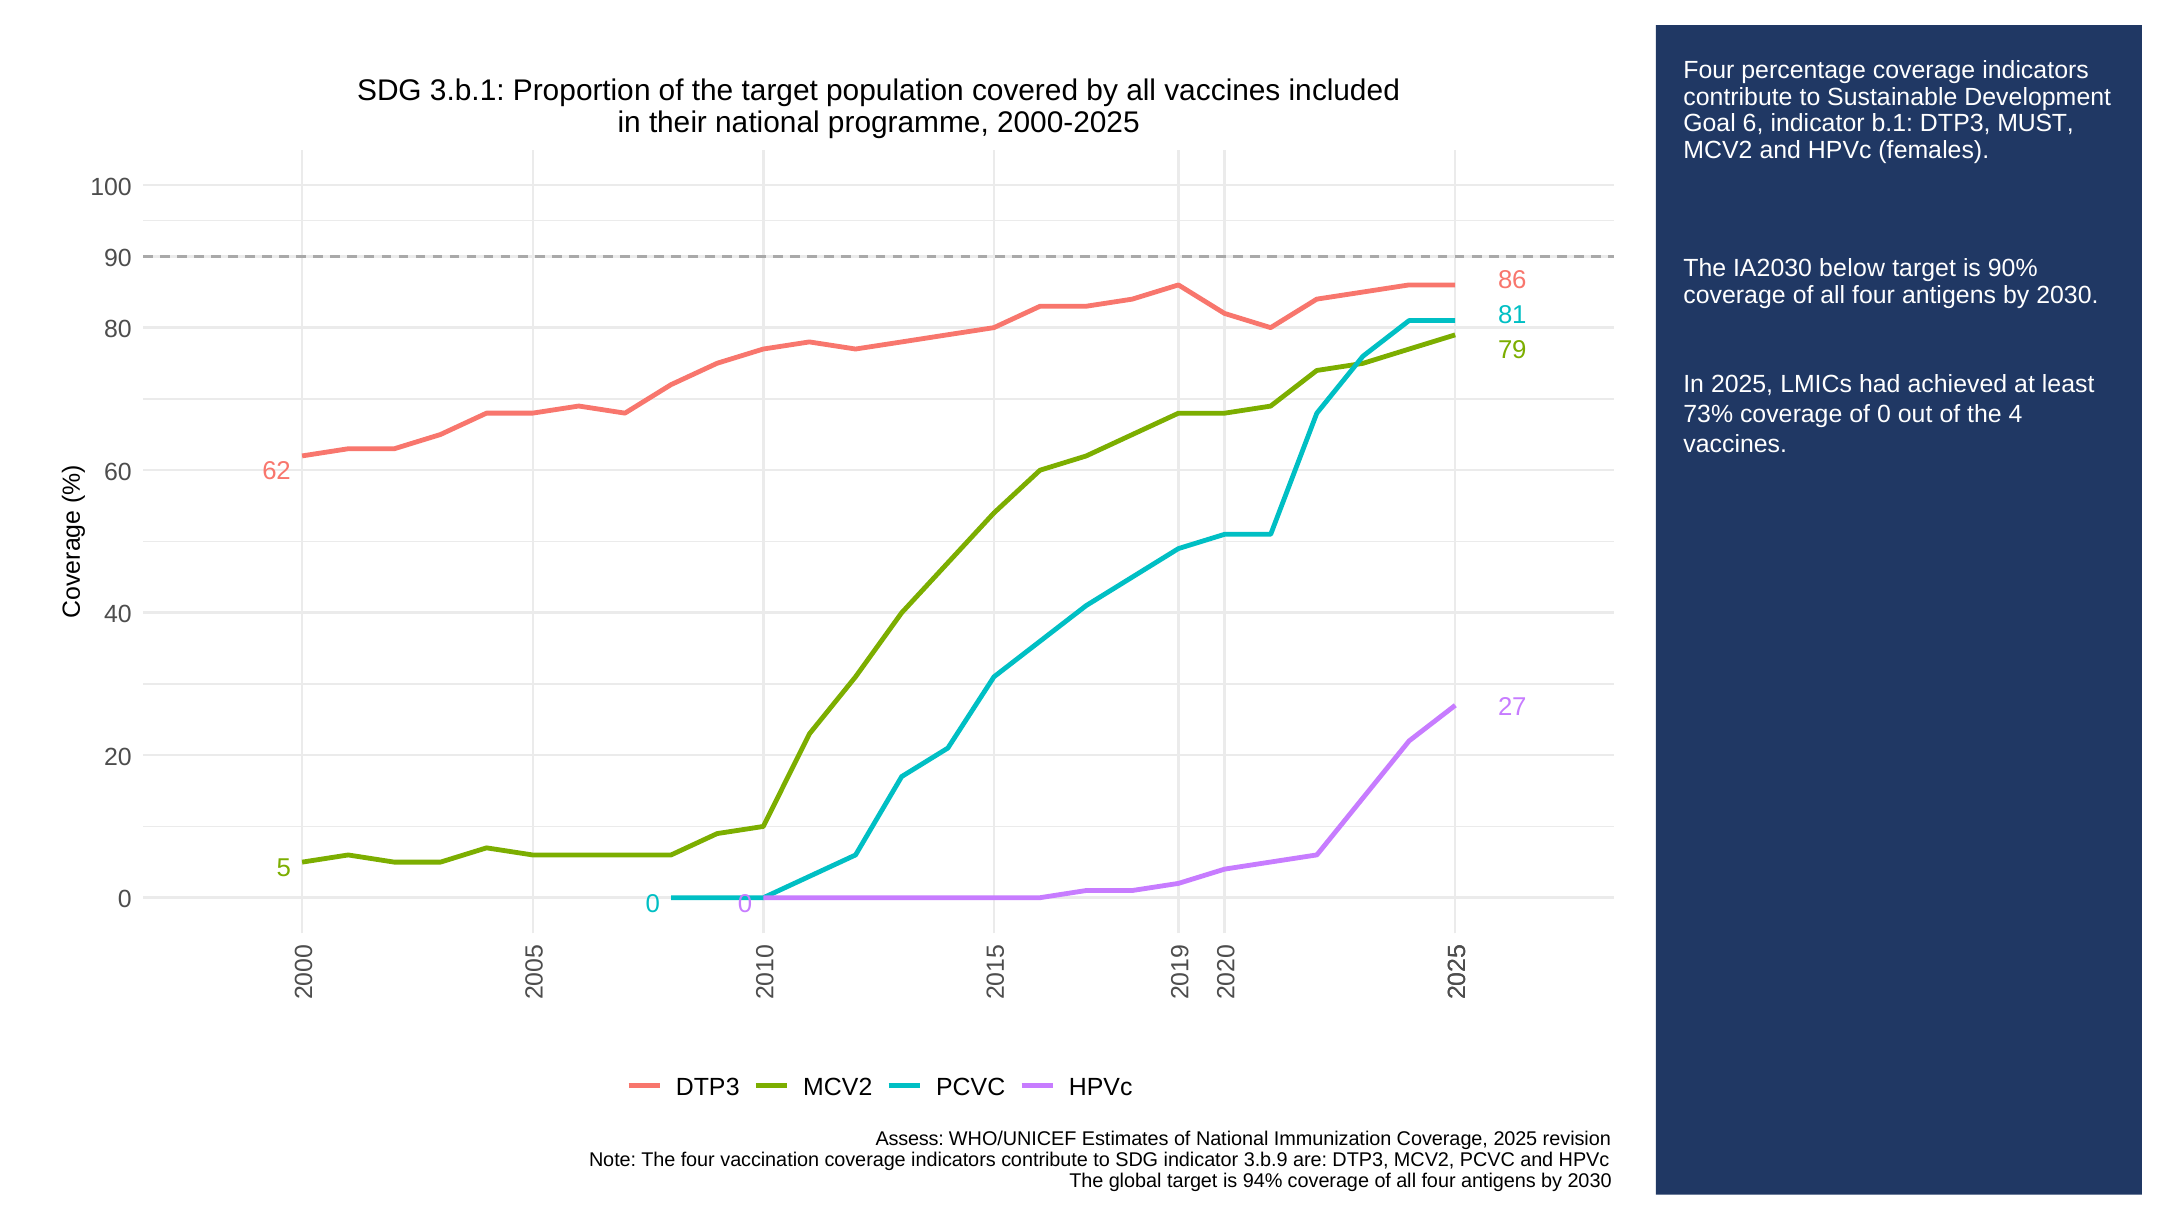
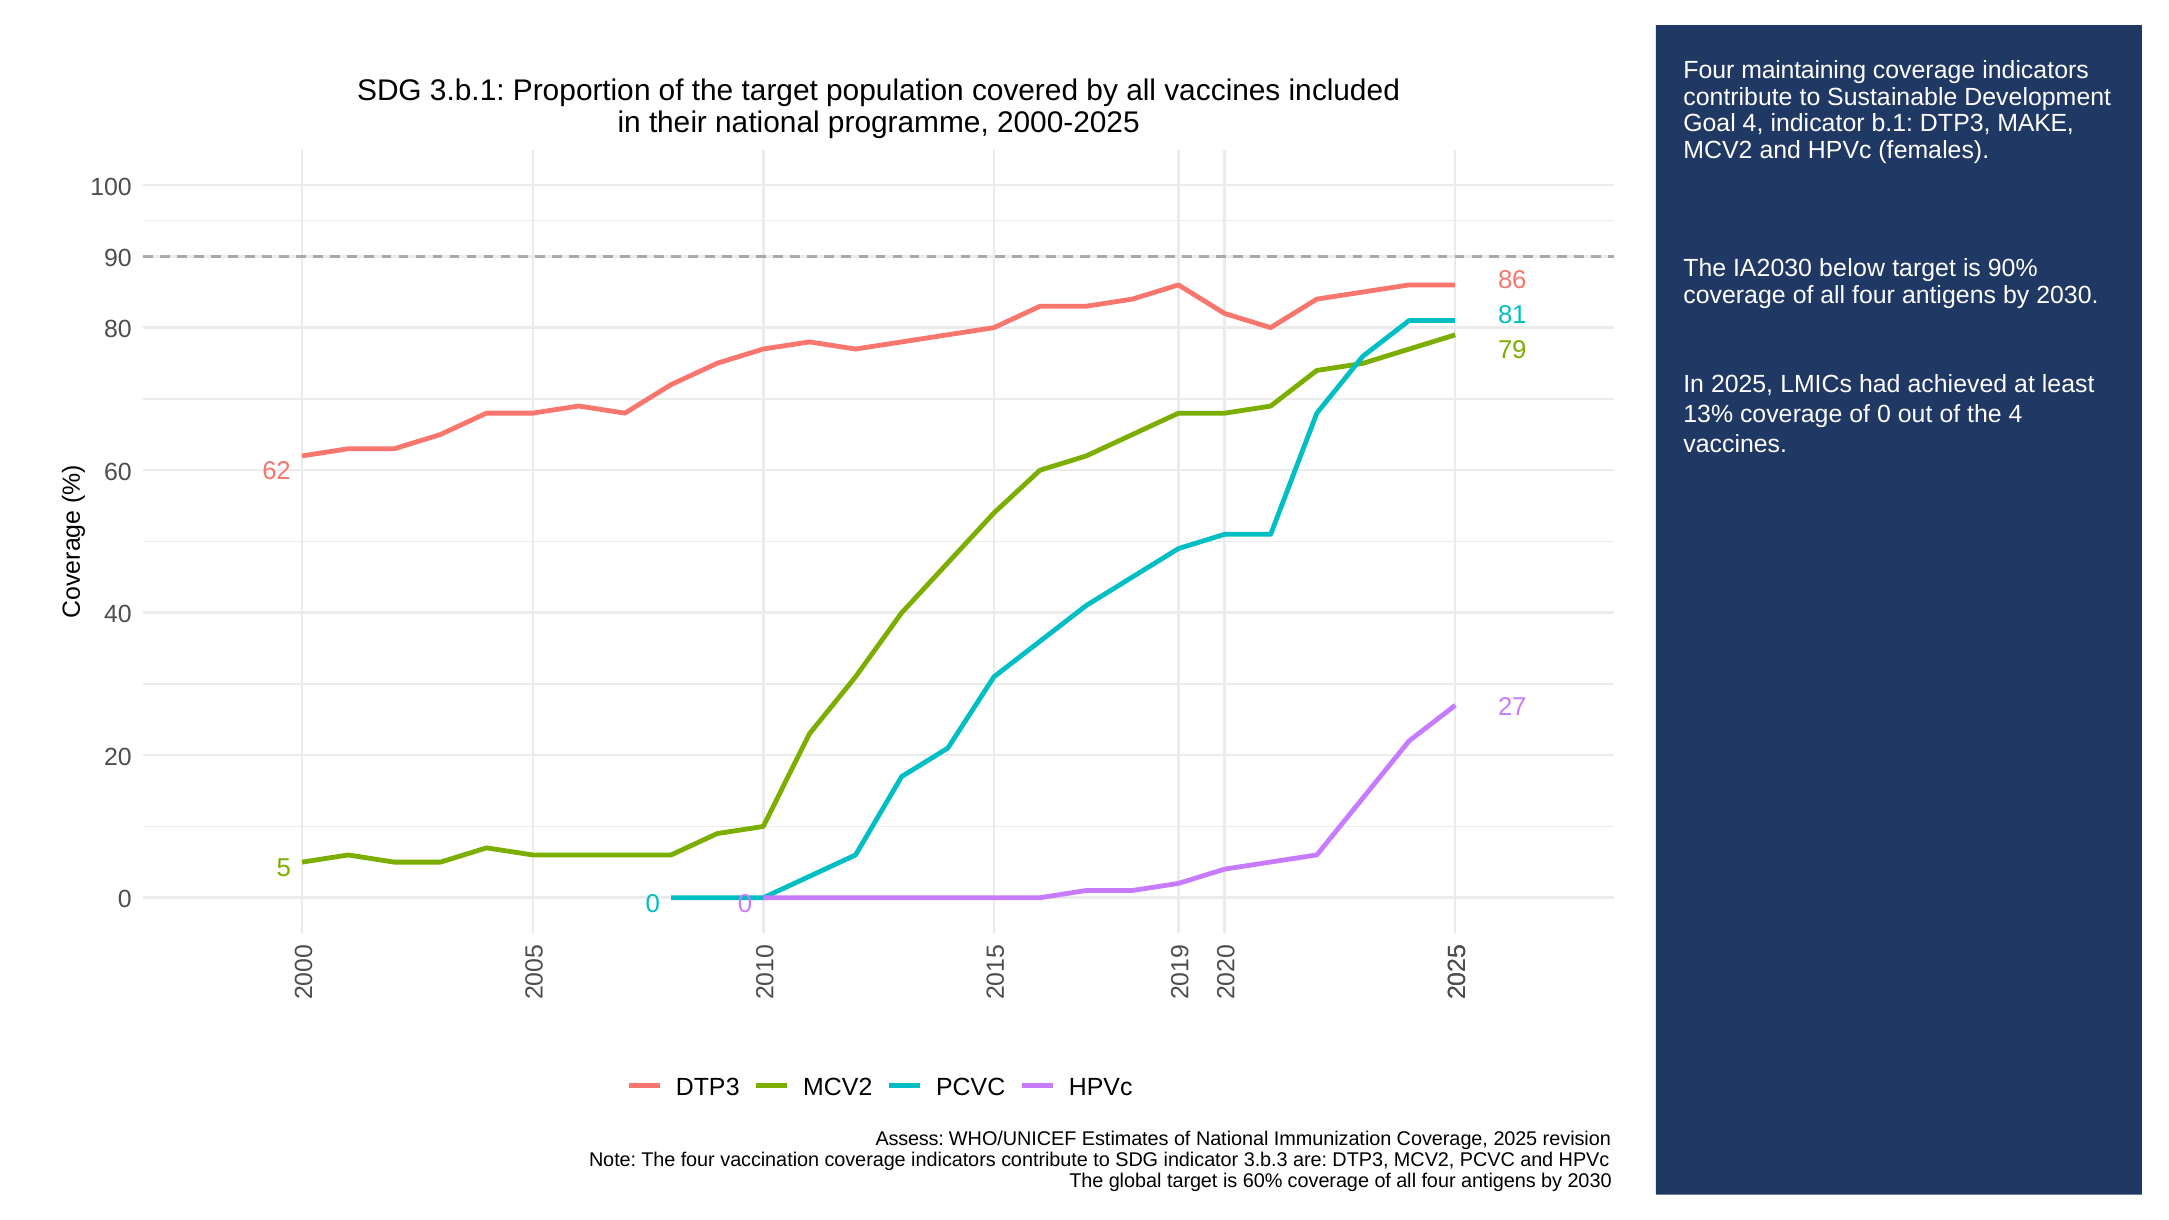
percentage: percentage -> maintaining (1804, 70)
Goal 6: 6 -> 4 (1753, 124)
MUST: MUST -> MAKE (2036, 124)
73%: 73% -> 13% (1708, 414)
3.b.9: 3.b.9 -> 3.b.3 (1266, 1160)
94%: 94% -> 60% (1263, 1181)
